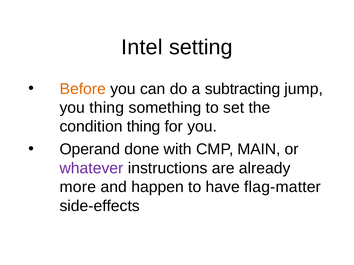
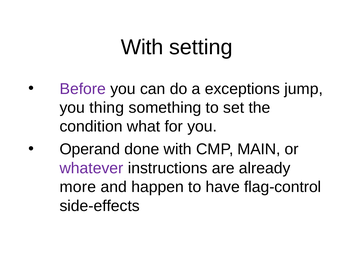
Intel: Intel -> With (142, 47)
Before colour: orange -> purple (83, 89)
subtracting: subtracting -> exceptions (242, 89)
condition thing: thing -> what (144, 127)
flag-matter: flag-matter -> flag-control (283, 187)
